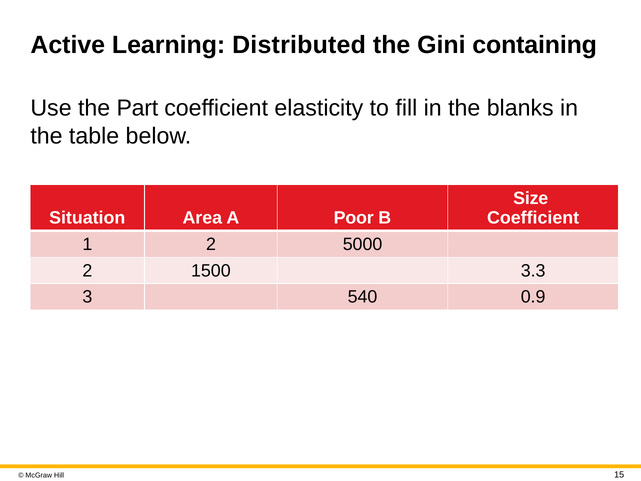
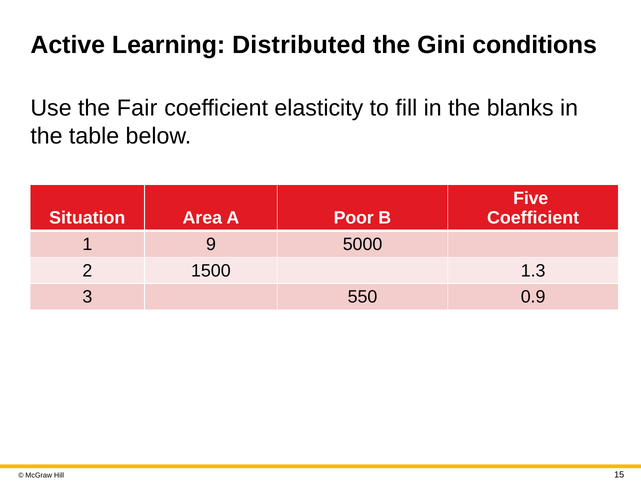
containing: containing -> conditions (535, 45)
Part: Part -> Fair (137, 108)
Size: Size -> Five (531, 198)
1 2: 2 -> 9 (211, 244)
3.3: 3.3 -> 1.3 (533, 271)
540: 540 -> 550 (363, 297)
